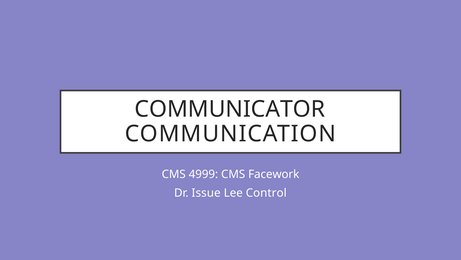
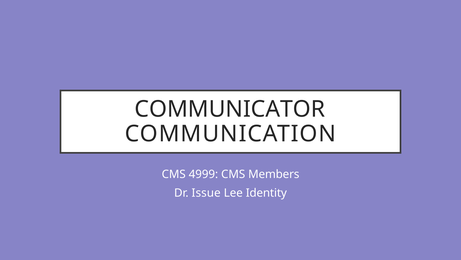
Facework: Facework -> Members (274, 174)
Control: Control -> Identity (266, 193)
